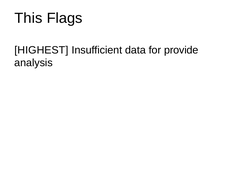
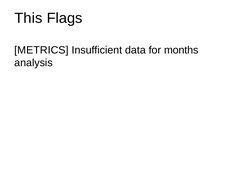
HIGHEST: HIGHEST -> METRICS (41, 50)
provide: provide -> months (181, 50)
